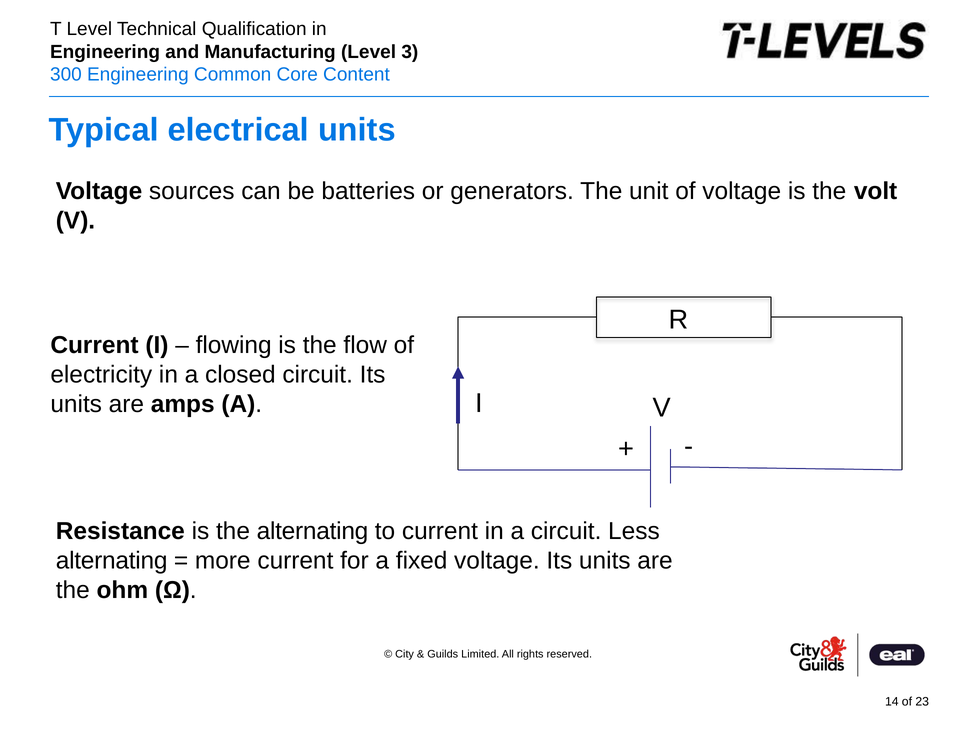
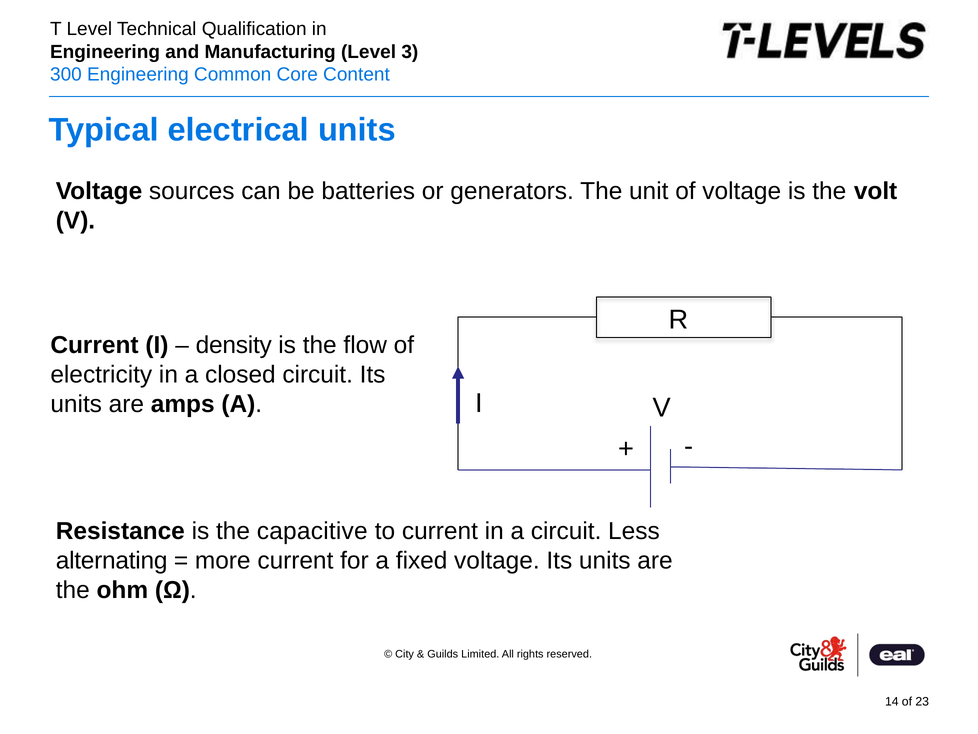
flowing: flowing -> density (234, 345)
the alternating: alternating -> capacitive (312, 531)
